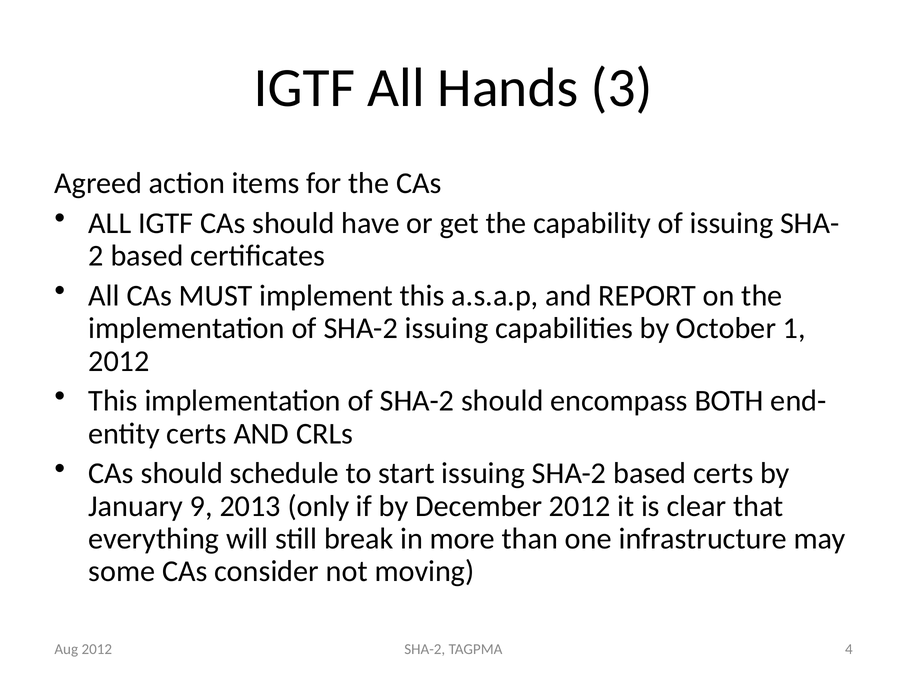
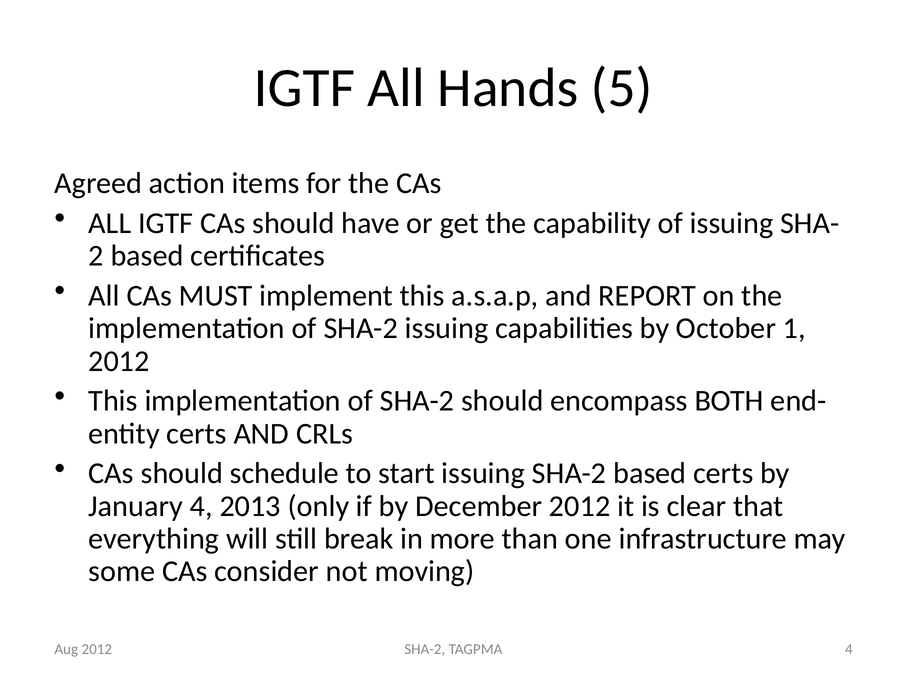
3: 3 -> 5 (622, 88)
January 9: 9 -> 4 (201, 506)
